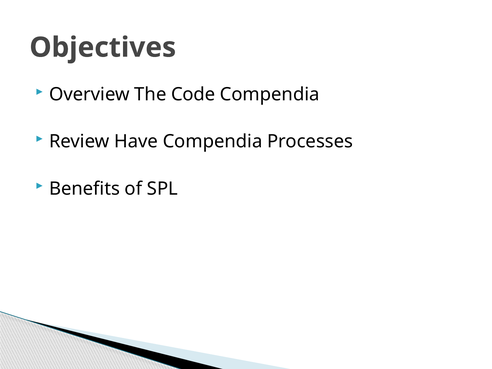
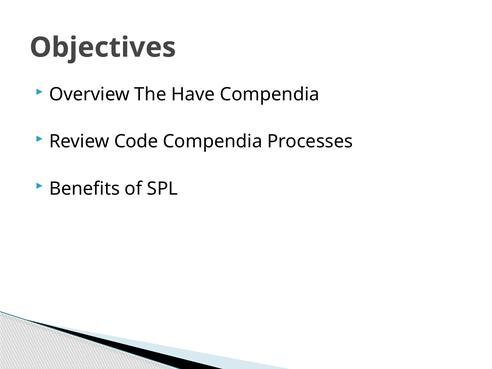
Code: Code -> Have (193, 94)
Have: Have -> Code (136, 142)
